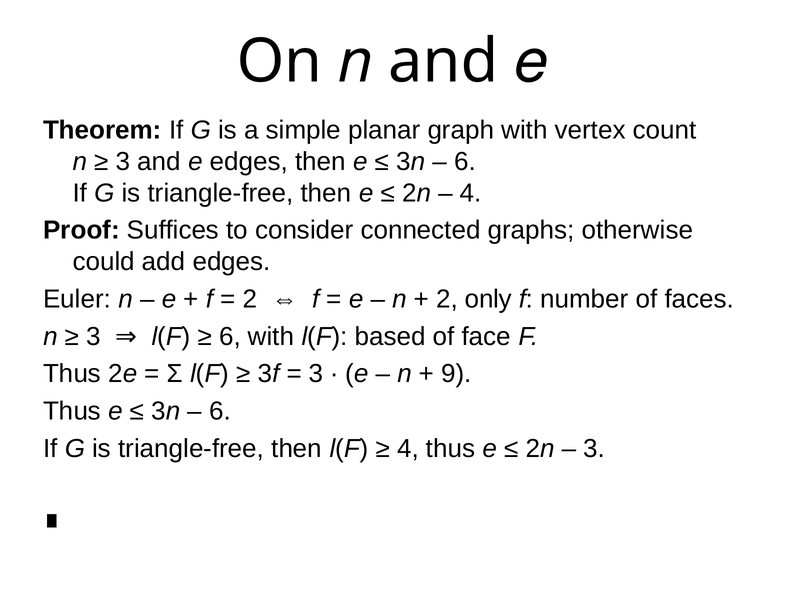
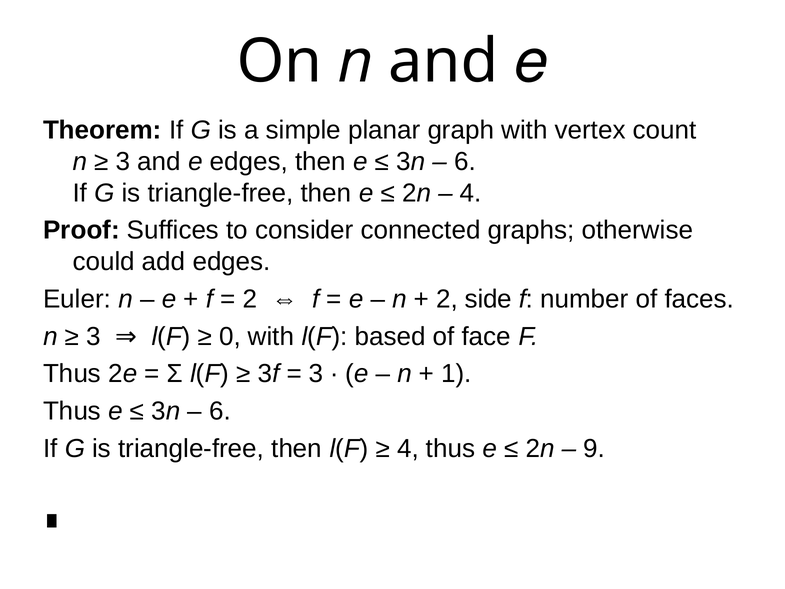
only: only -> side (488, 299)
6: 6 -> 0 (230, 336)
9: 9 -> 1 (456, 374)
3: 3 -> 9 (594, 448)
